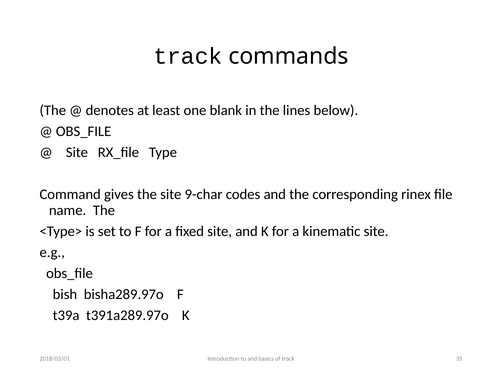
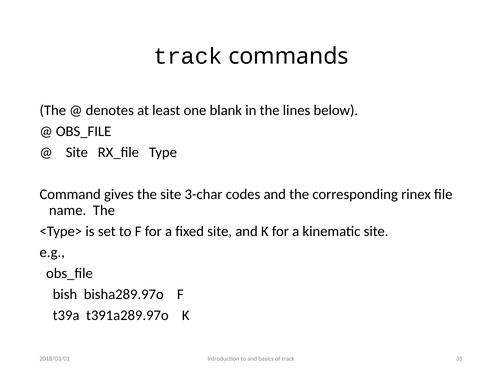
9-char: 9-char -> 3-char (204, 195)
